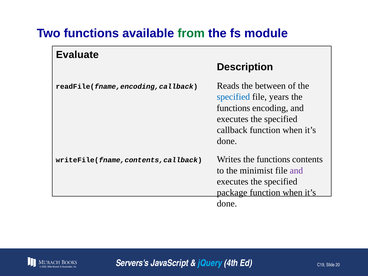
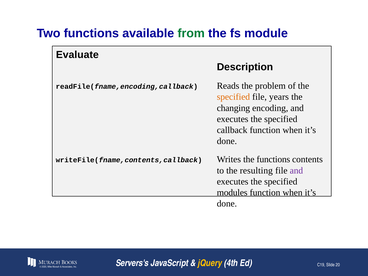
between: between -> problem (270, 86)
specified colour: blue -> orange (233, 97)
functions: functions -> changing (233, 108)
minimist: minimist -> resulting (256, 171)
package: package -> modules (232, 193)
jQuery colour: light blue -> yellow (210, 263)
